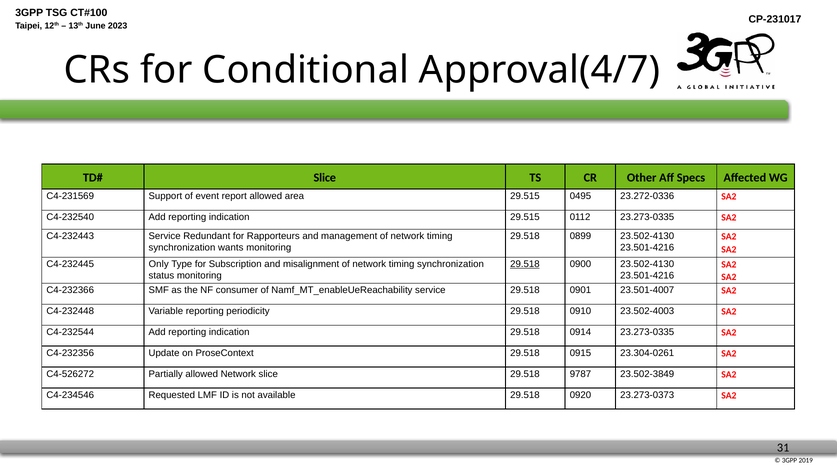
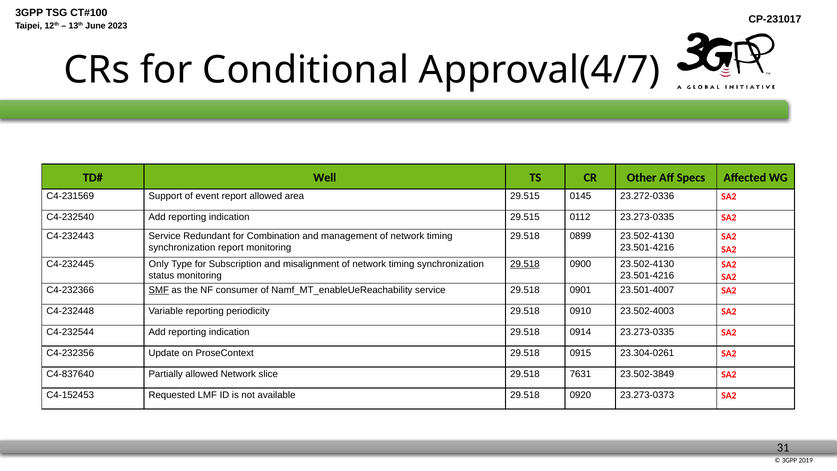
Slice: Slice -> Well (325, 177)
0495: 0495 -> 0145 (580, 196)
Rapporteurs: Rapporteurs -> Combination (273, 236)
synchronization wants: wants -> report (231, 248)
SMF underline: none -> present (159, 290)
C4-526272: C4-526272 -> C4-837640 (70, 374)
9787: 9787 -> 7631 (580, 374)
C4-234546: C4-234546 -> C4-152453 (70, 395)
